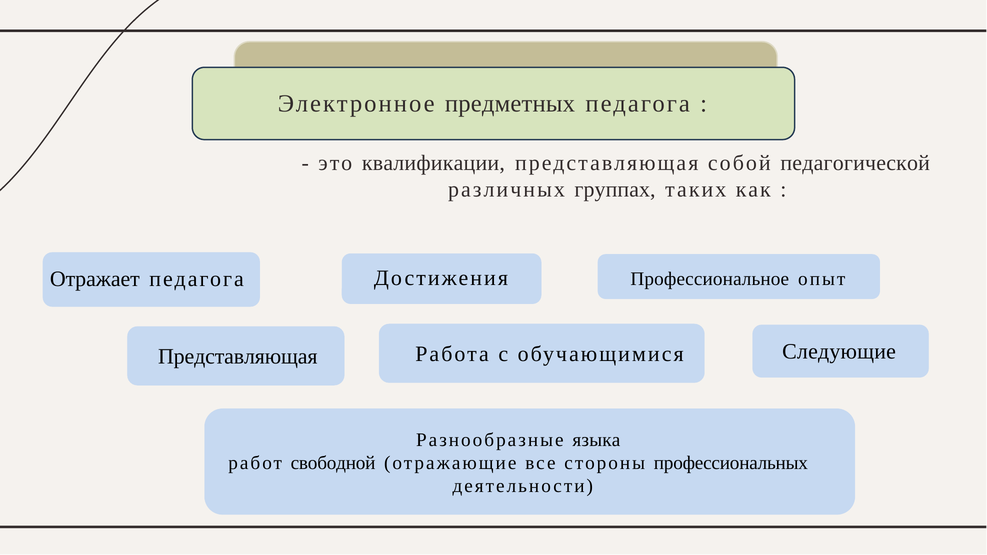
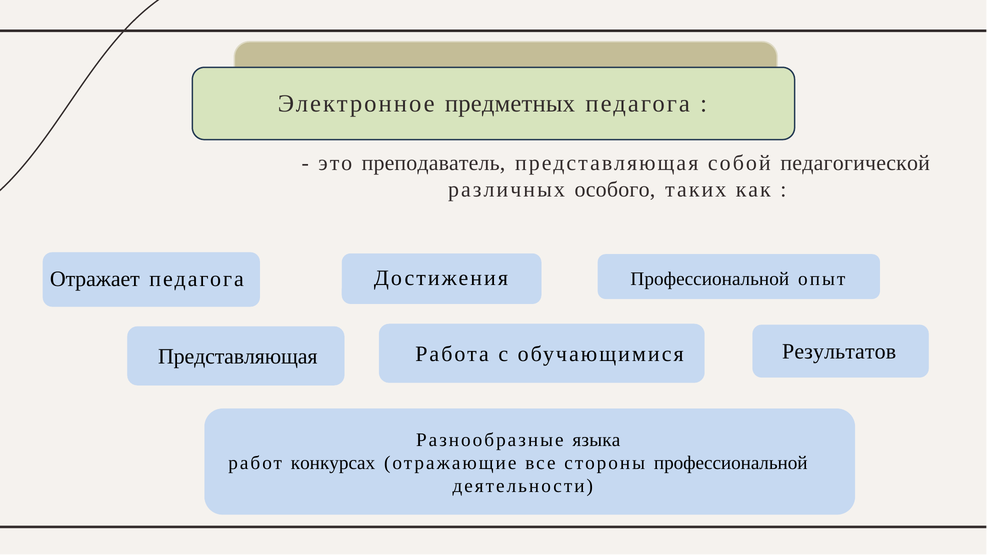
квалификации: квалификации -> преподаватель (433, 163)
группах: группах -> особого (615, 190)
Достижения Профессиональное: Профессиональное -> Профессиональной (710, 279)
Следующие: Следующие -> Результатов (839, 352)
свободной: свободной -> конкурсах (333, 463)
стороны профессиональных: профессиональных -> профессиональной (731, 463)
